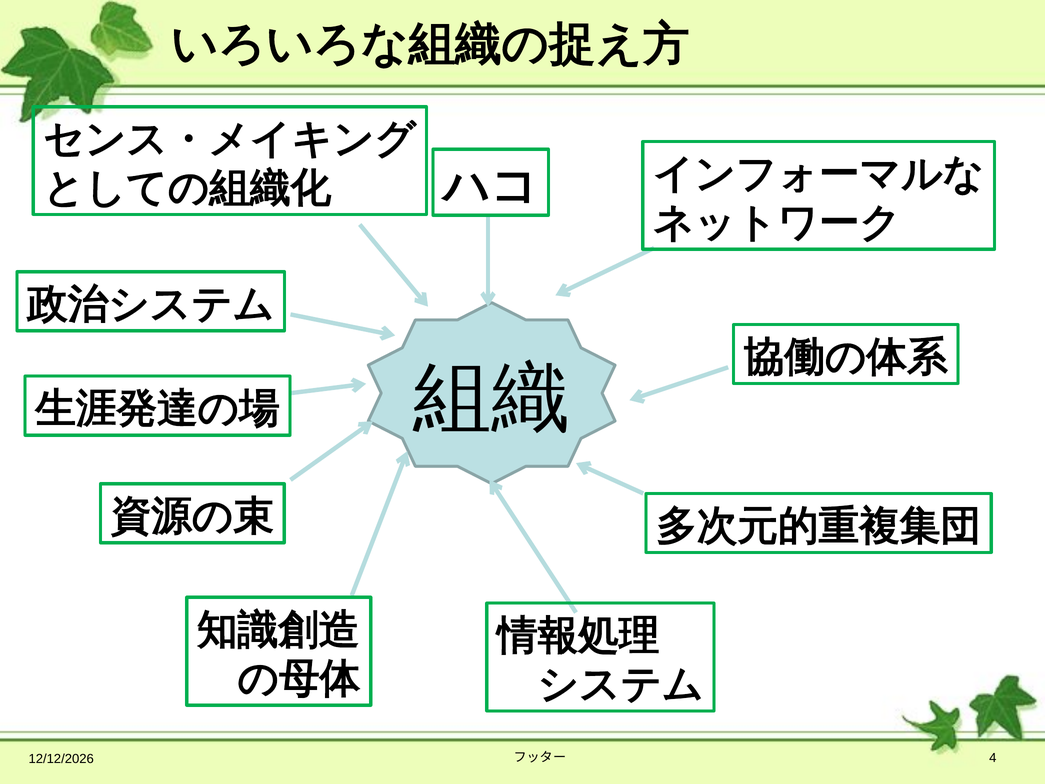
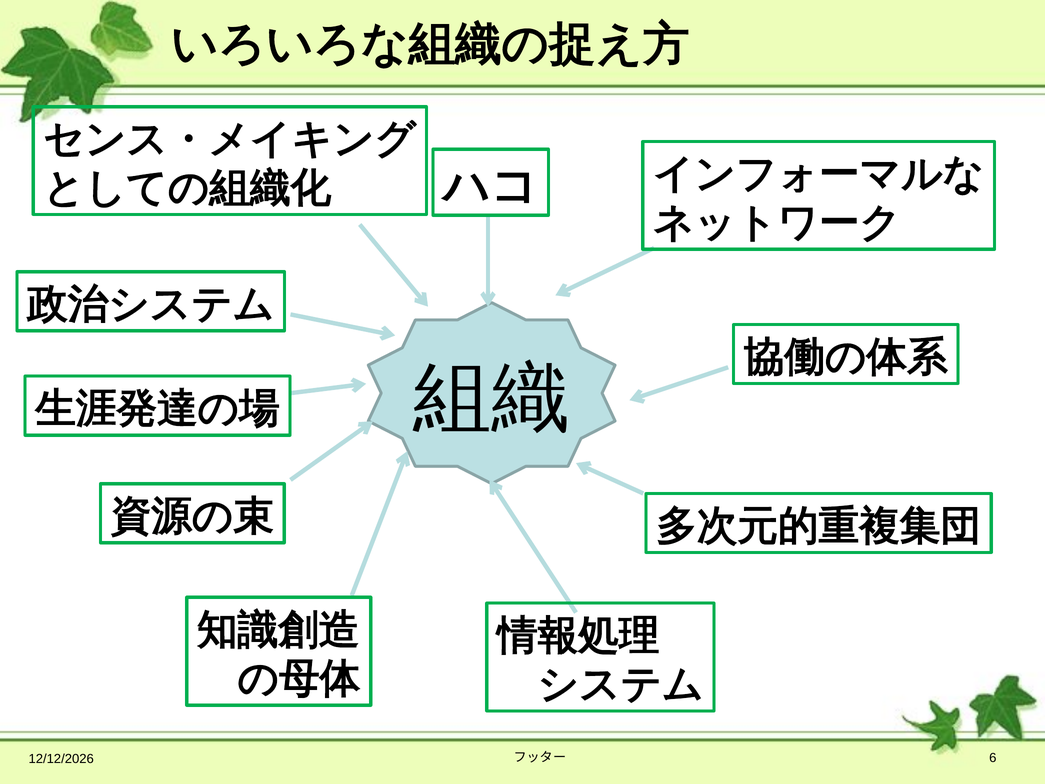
4: 4 -> 6 (993, 758)
